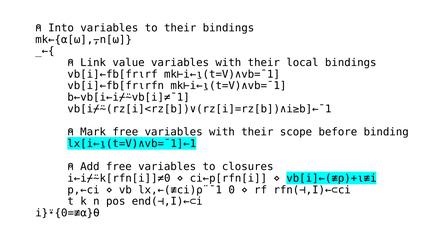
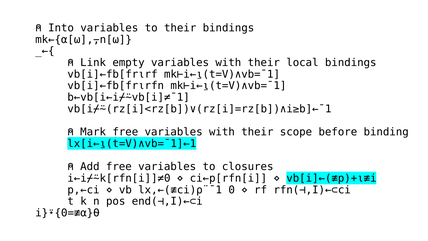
value: value -> empty (129, 63)
